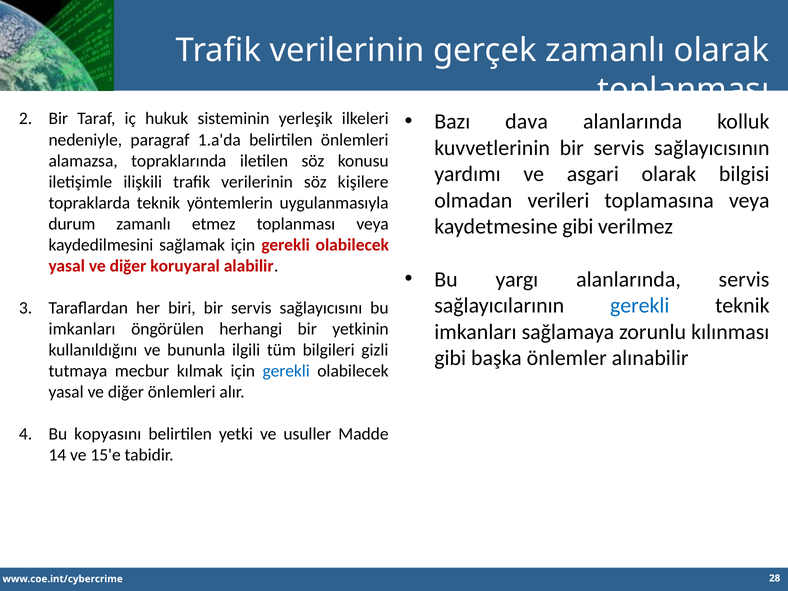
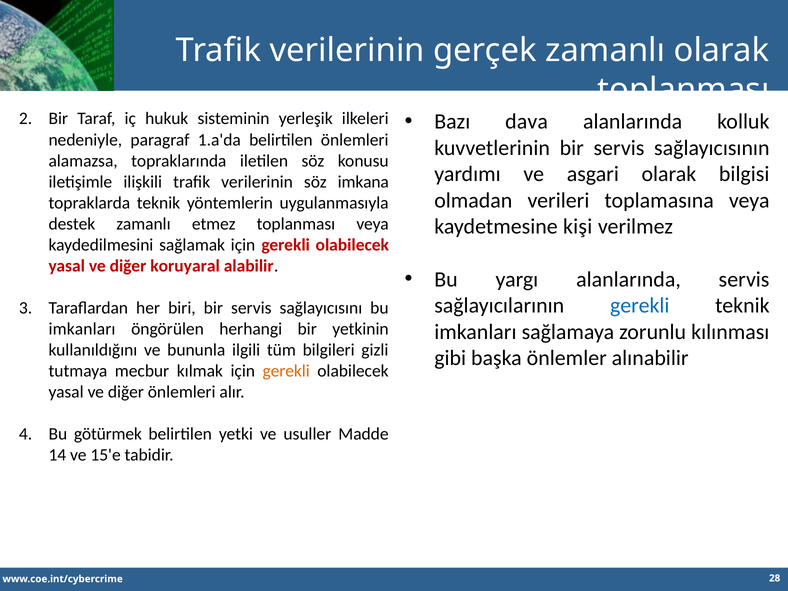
kişilere: kişilere -> imkana (363, 182)
durum: durum -> destek (72, 224)
kaydetmesine gibi: gibi -> kişi (578, 227)
gerekli colour: blue -> orange (286, 371)
kopyasını: kopyasını -> götürmek (108, 434)
